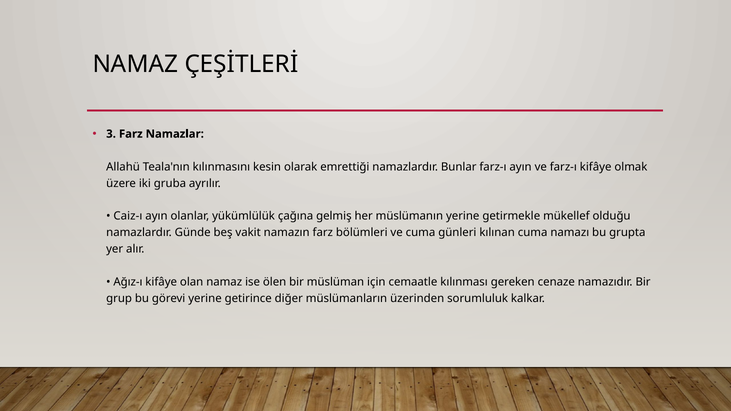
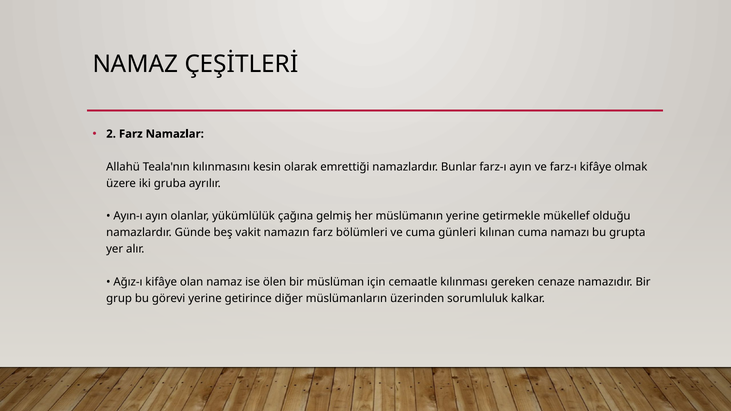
3: 3 -> 2 (111, 134)
Caiz-ı: Caiz-ı -> Ayın-ı (128, 216)
